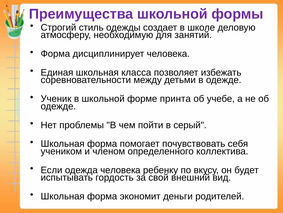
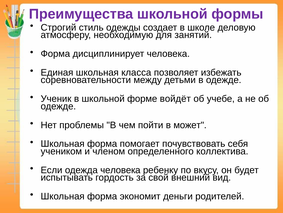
принта: принта -> войдёт (175, 98)
серый: серый -> может (190, 125)
